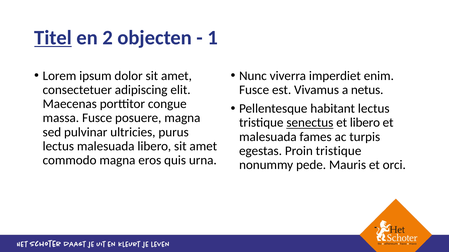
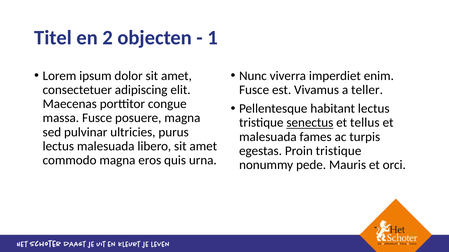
Titel underline: present -> none (53, 38)
netus: netus -> teller (367, 90)
et libero: libero -> tellus (365, 123)
